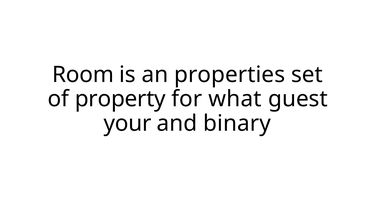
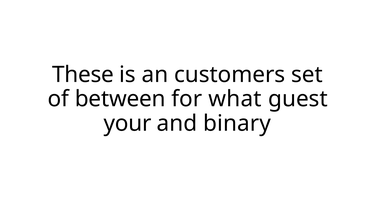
Room: Room -> These (83, 74)
properties: properties -> customers (230, 74)
property: property -> between (120, 99)
